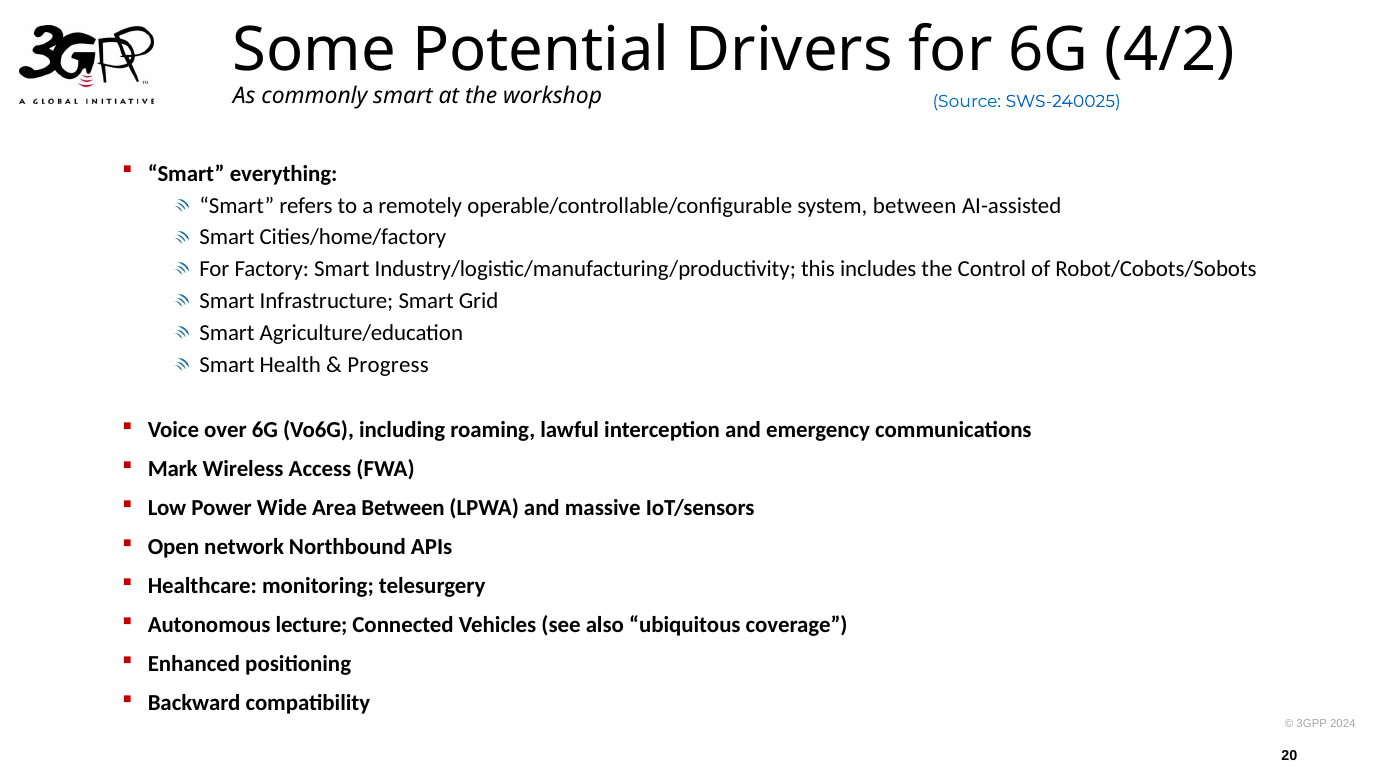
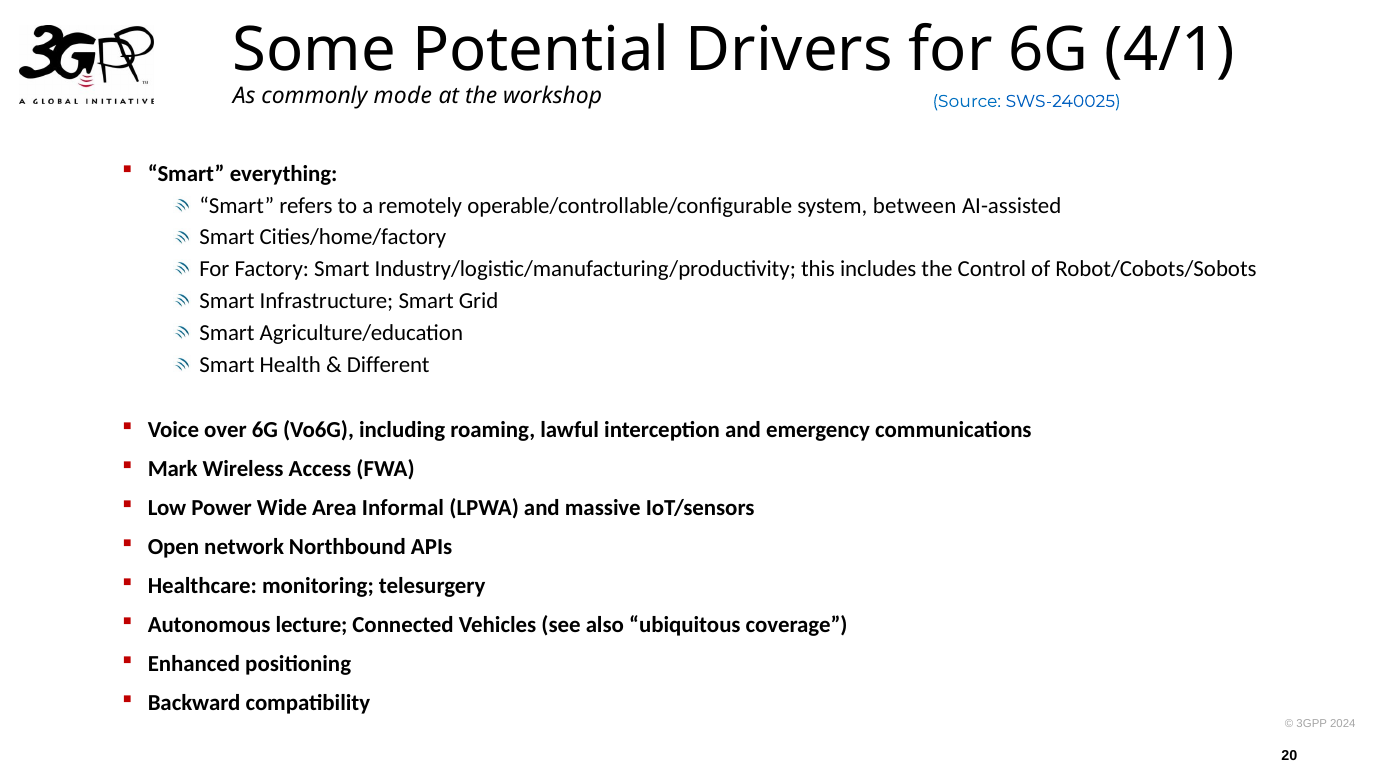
4/2: 4/2 -> 4/1 (1170, 50)
commonly smart: smart -> mode (403, 96)
Progress: Progress -> Different (388, 365)
Area Between: Between -> Informal (403, 509)
